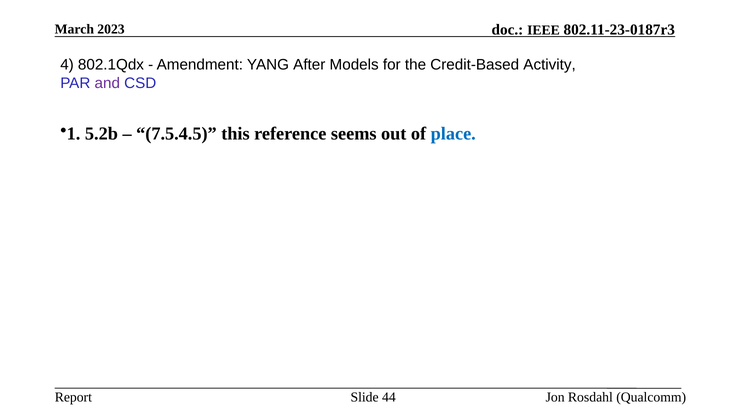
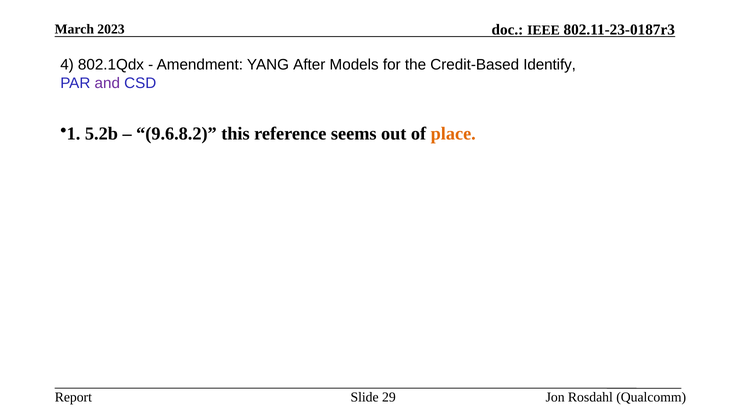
Activity: Activity -> Identify (550, 65)
7.5.4.5: 7.5.4.5 -> 9.6.8.2 (176, 134)
place colour: blue -> orange (453, 134)
44: 44 -> 29 (389, 397)
